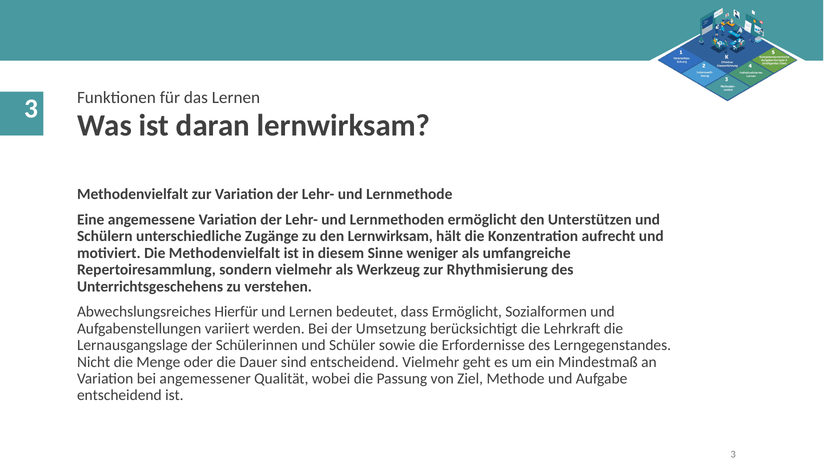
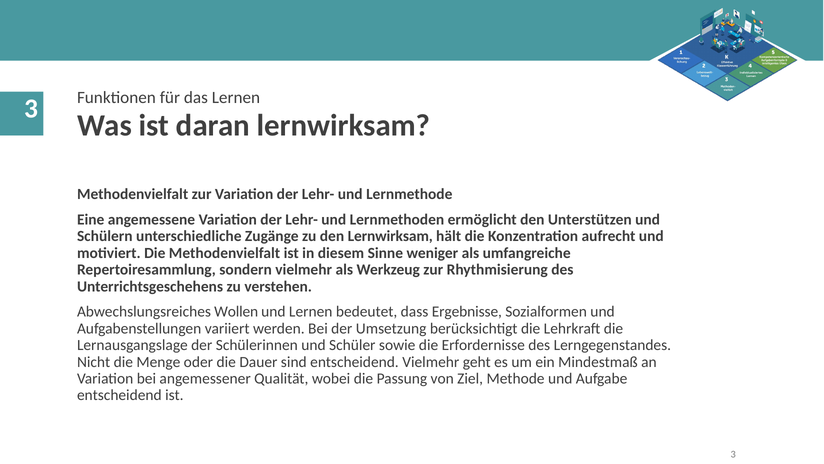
Hierfür: Hierfür -> Wollen (236, 311)
dass Ermöglicht: Ermöglicht -> Ergebnisse (467, 311)
